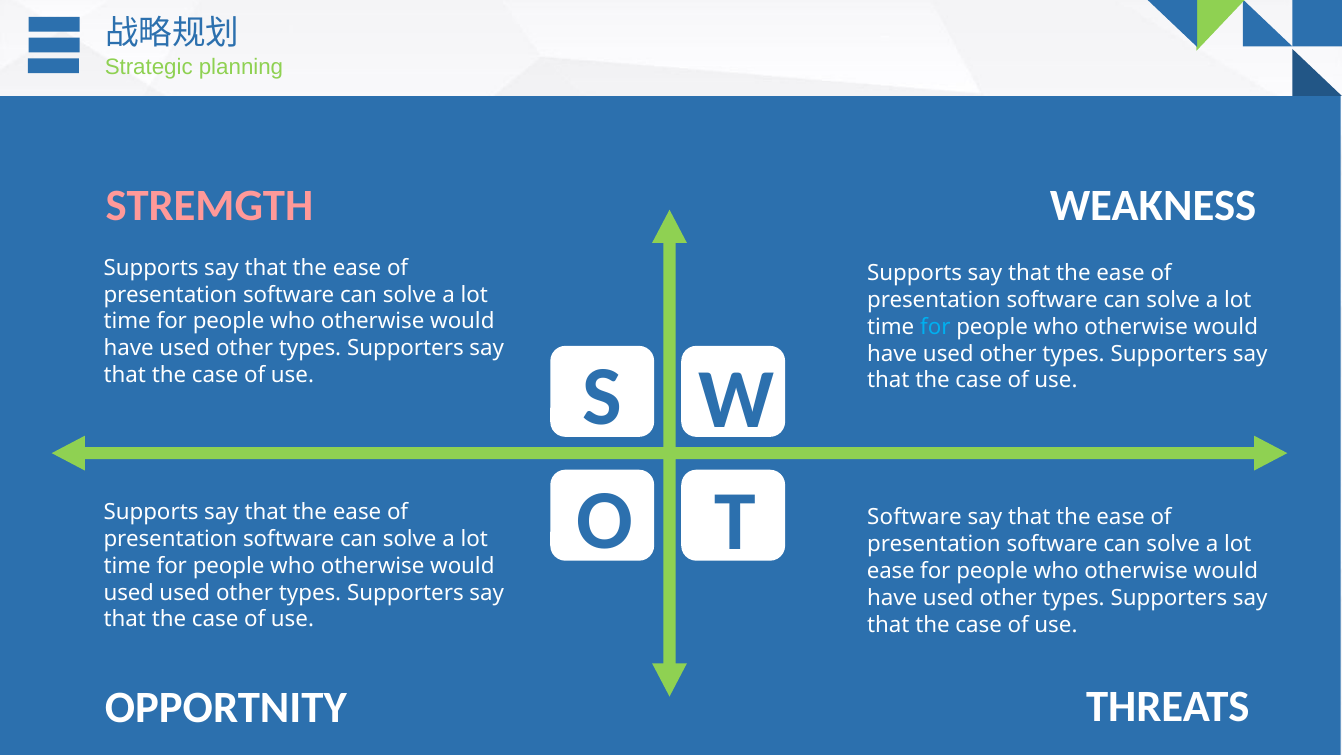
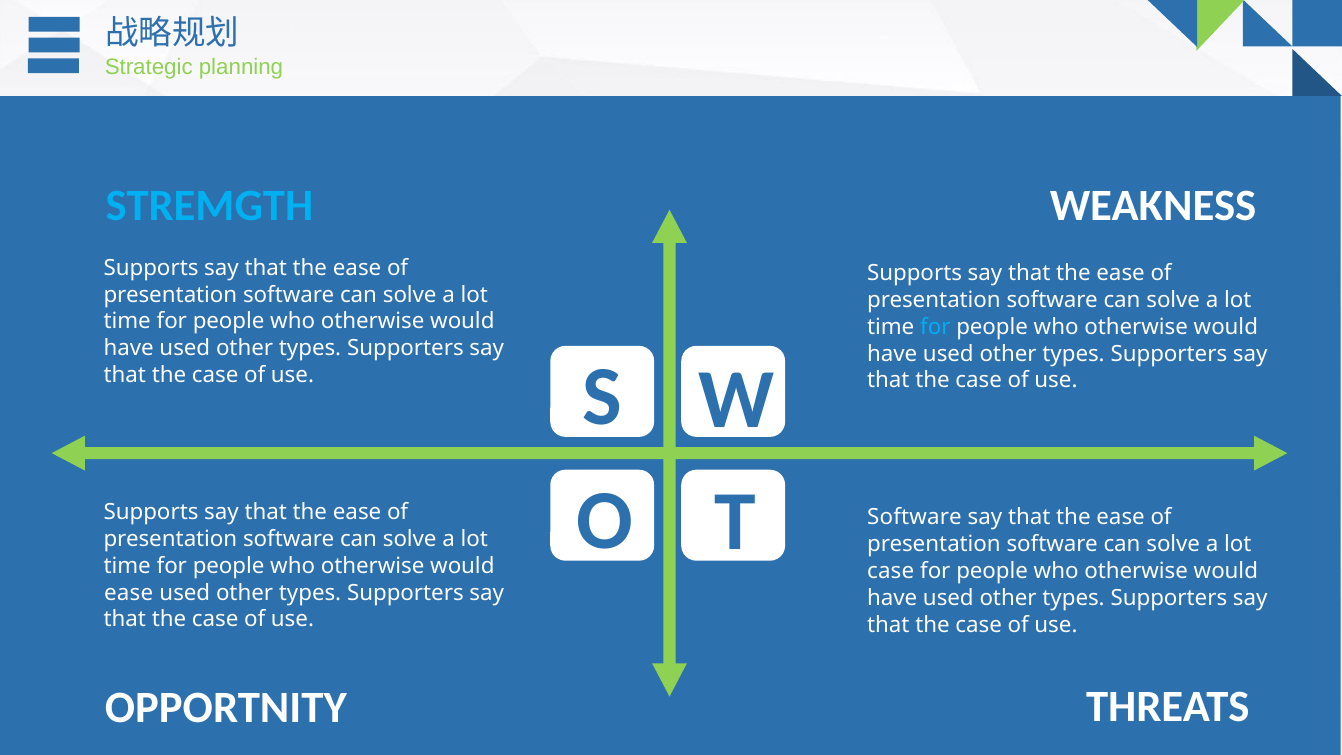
STREMGTH colour: pink -> light blue (209, 206)
ease: ease -> case (891, 571)
used: used -> ease (129, 593)
